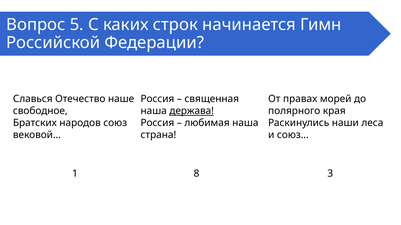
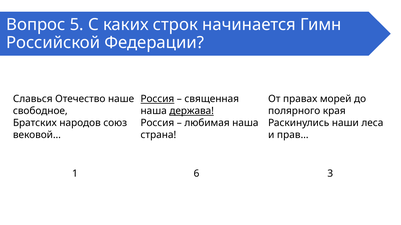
Россия underline: none -> present (157, 99)
союз…: союз… -> прав… (293, 135)
8: 8 -> 6 (197, 174)
